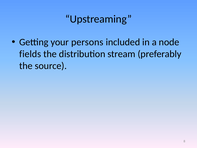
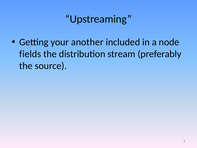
persons: persons -> another (87, 42)
